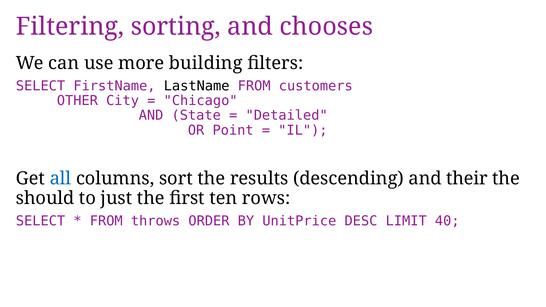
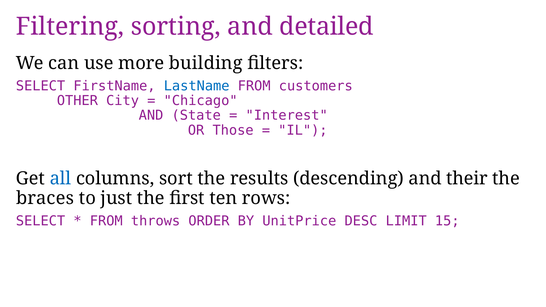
chooses: chooses -> detailed (326, 27)
LastName colour: black -> blue (197, 86)
Detailed: Detailed -> Interest (287, 116)
Point: Point -> Those (233, 130)
should: should -> braces (45, 198)
40: 40 -> 15 (447, 221)
